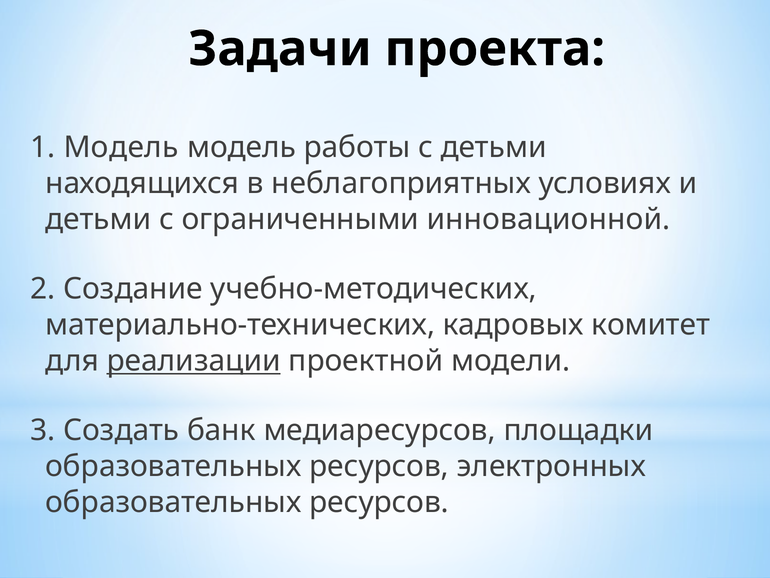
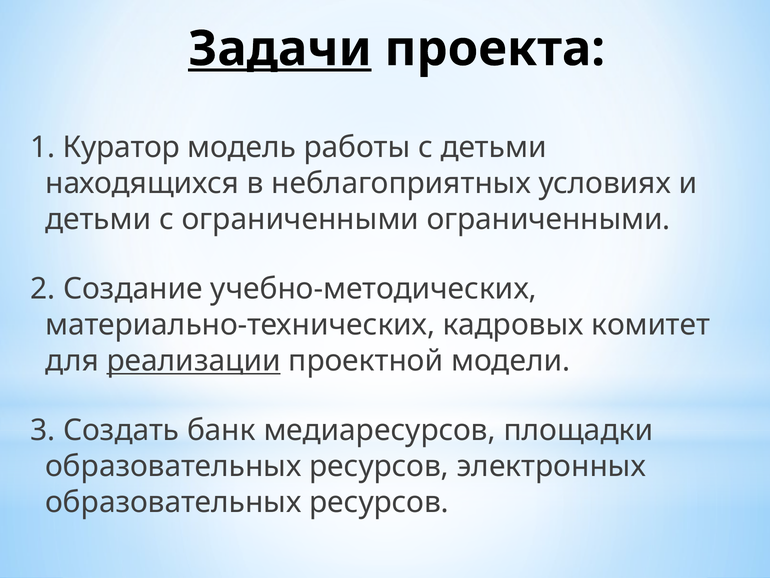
Задачи underline: none -> present (280, 49)
1 Модель: Модель -> Куратор (121, 147)
ограниченными инновационной: инновационной -> ограниченными (549, 219)
